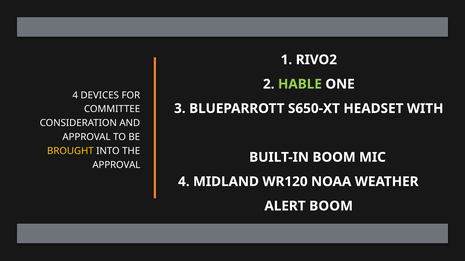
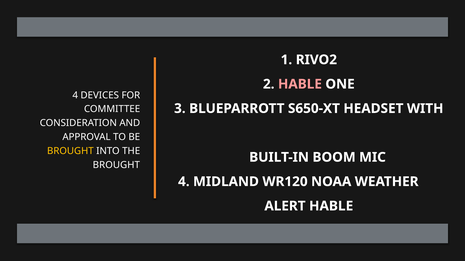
HABLE colour: light green -> pink (300, 84)
APPROVAL: APPROVAL -> BROUGHT (116, 165)
ALERT BOOM: BOOM -> HABLE (331, 206)
